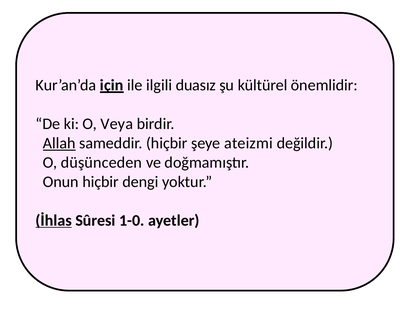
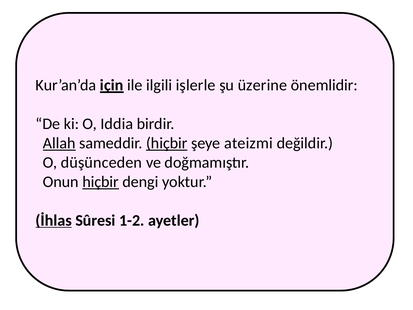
duasız: duasız -> işlerle (196, 85)
kültürel: kültürel -> üzerine (262, 85)
Veya: Veya -> Iddia (117, 124)
hiçbir underline: none -> present (167, 143)
hiçbir underline: none -> present (101, 182)
1-0: 1-0 -> 1-2 (132, 220)
